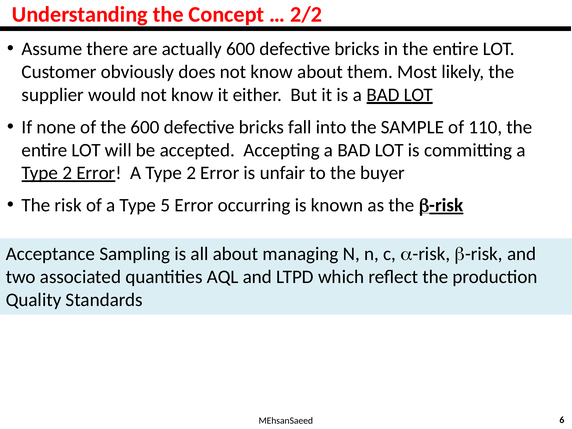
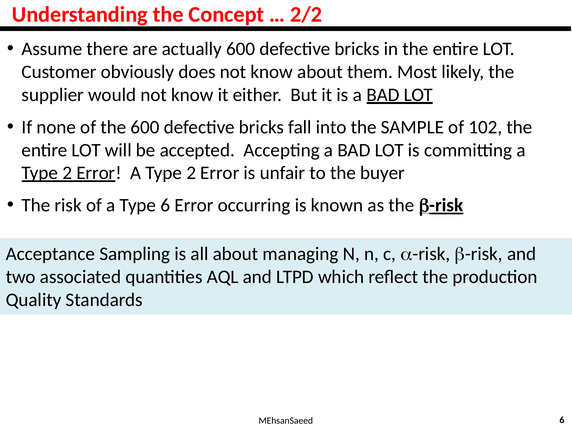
110: 110 -> 102 (485, 127)
Type 5: 5 -> 6 (165, 205)
